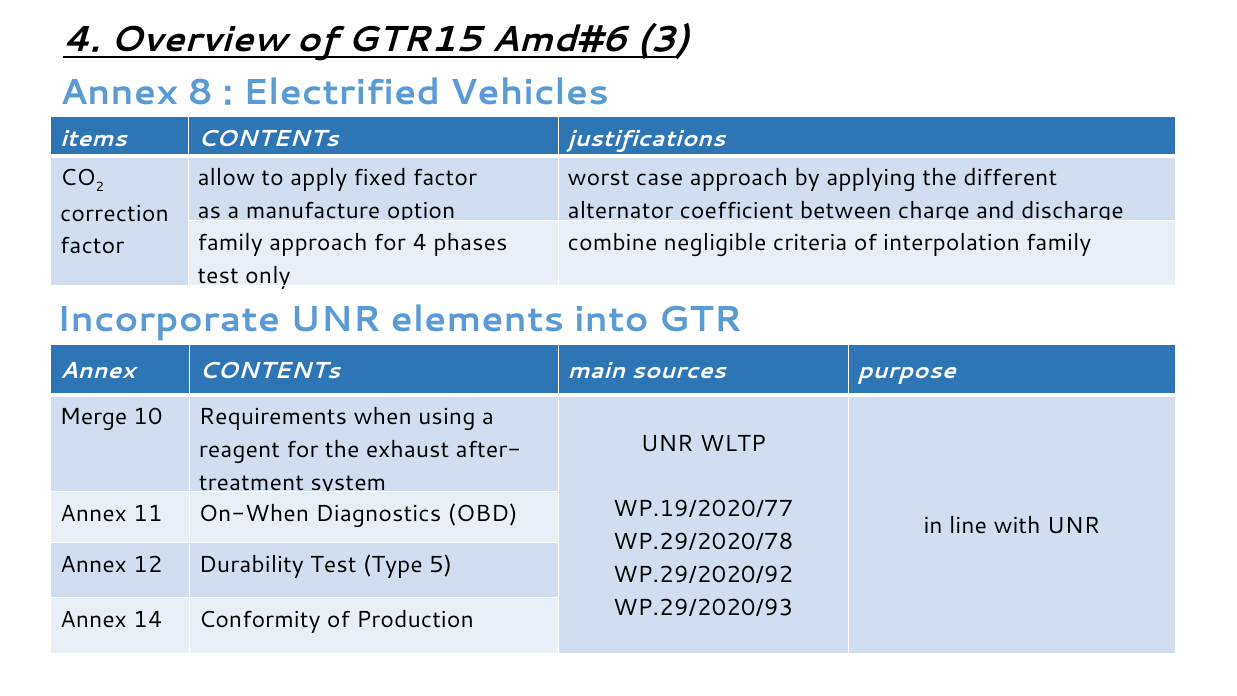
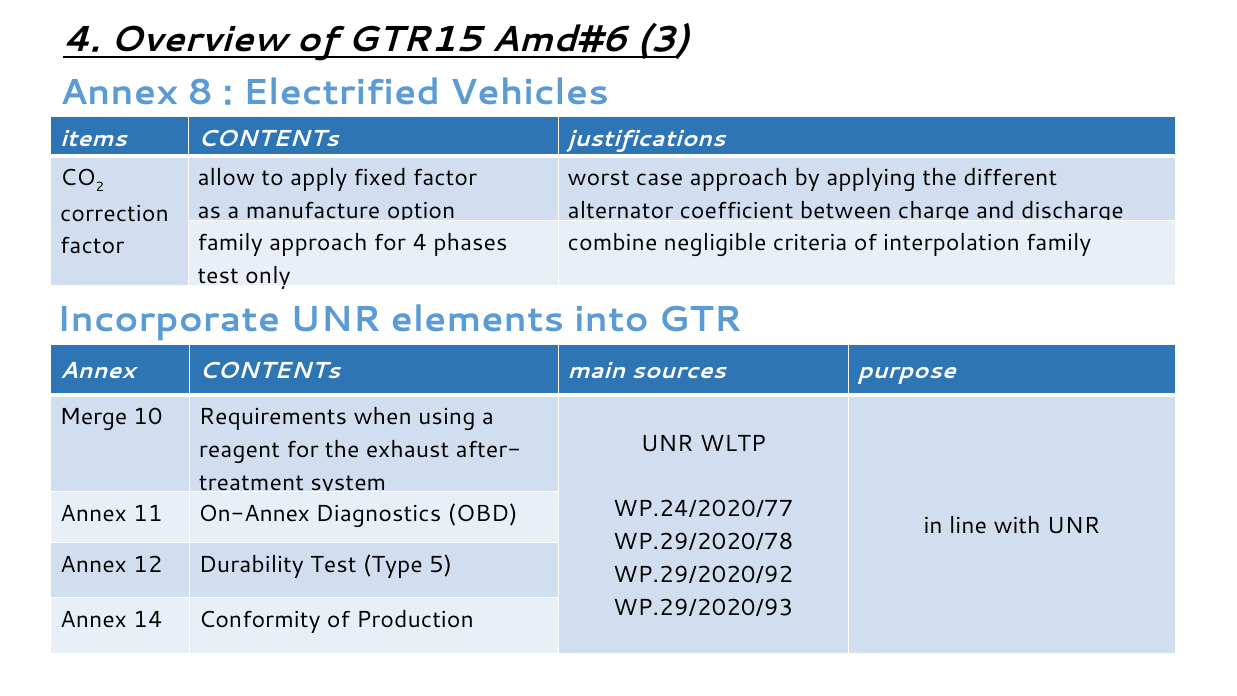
WP.19/2020/77: WP.19/2020/77 -> WP.24/2020/77 (703, 509)
On-When: On-When -> On-Annex (254, 514)
